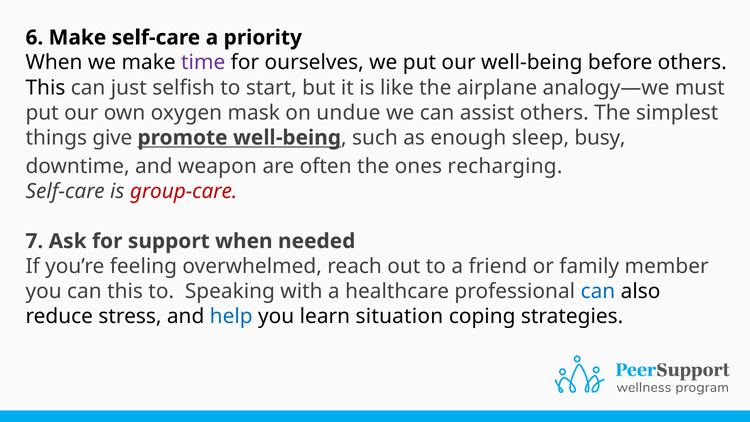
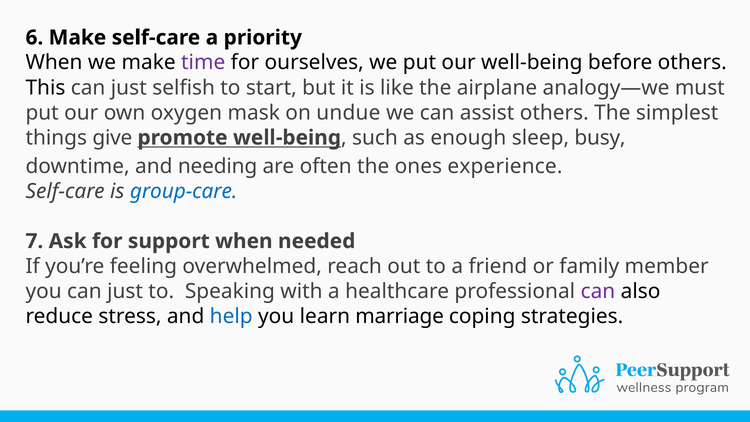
weapon: weapon -> needing (218, 166)
recharging: recharging -> experience (505, 166)
group-care colour: red -> blue (184, 191)
you can this: this -> just (125, 291)
can colour: blue -> purple (598, 291)
situation: situation -> marriage (400, 316)
